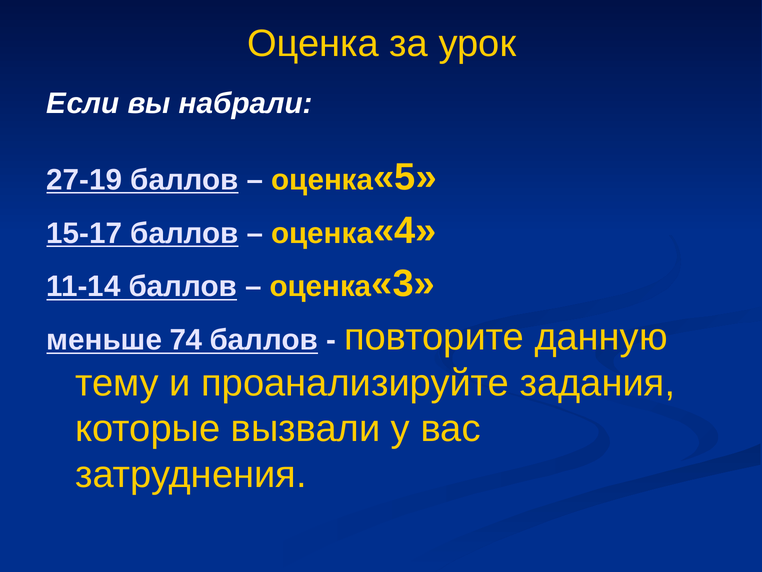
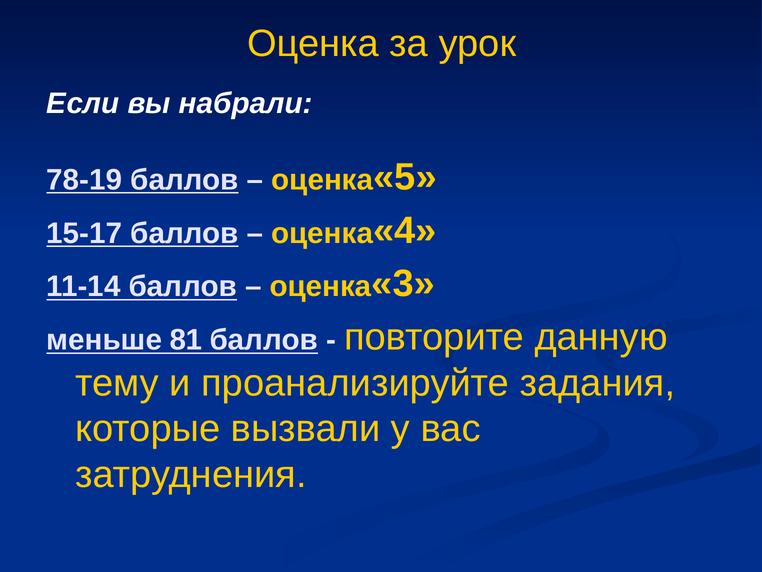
27-19: 27-19 -> 78-19 (84, 180)
74: 74 -> 81 (186, 340)
